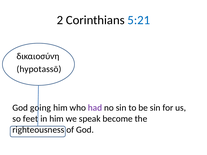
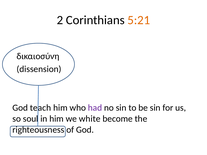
5:21 colour: blue -> orange (139, 20)
hypotassō: hypotassō -> dissension (39, 69)
going: going -> teach (41, 108)
feet: feet -> soul (31, 119)
speak: speak -> white (90, 119)
